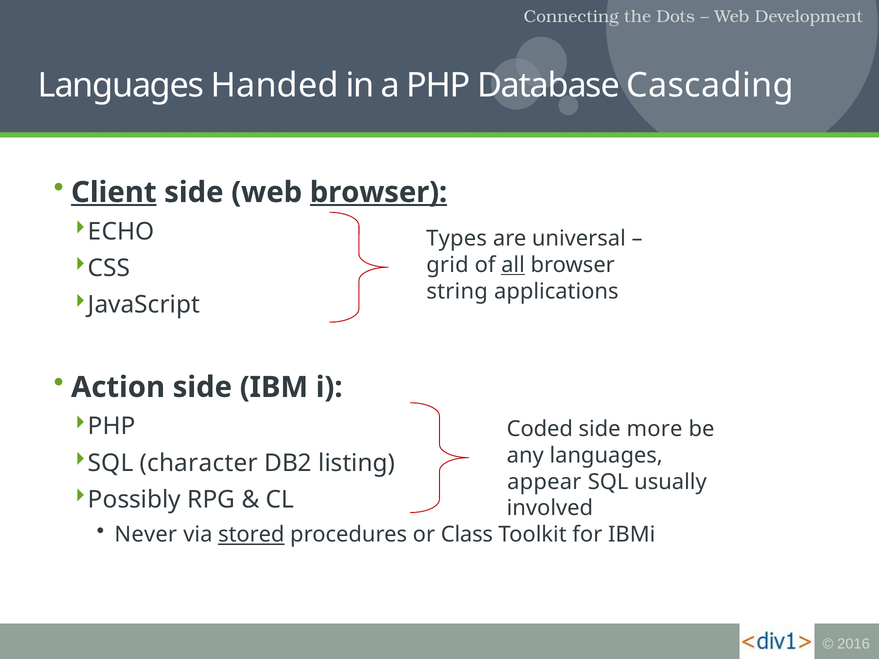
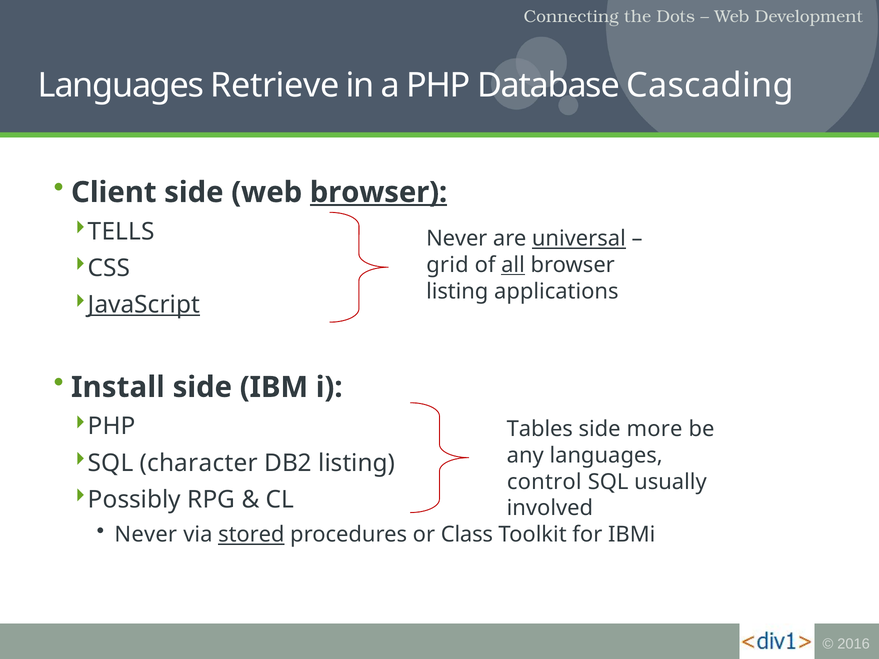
Handed: Handed -> Retrieve (275, 86)
Client underline: present -> none (114, 192)
ECHO: ECHO -> TELLS (121, 232)
Types: Types -> Never (457, 239)
universal underline: none -> present (579, 239)
string: string -> listing (457, 292)
JavaScript underline: none -> present (144, 305)
Action: Action -> Install (118, 387)
Coded: Coded -> Tables (540, 429)
appear: appear -> control (544, 482)
